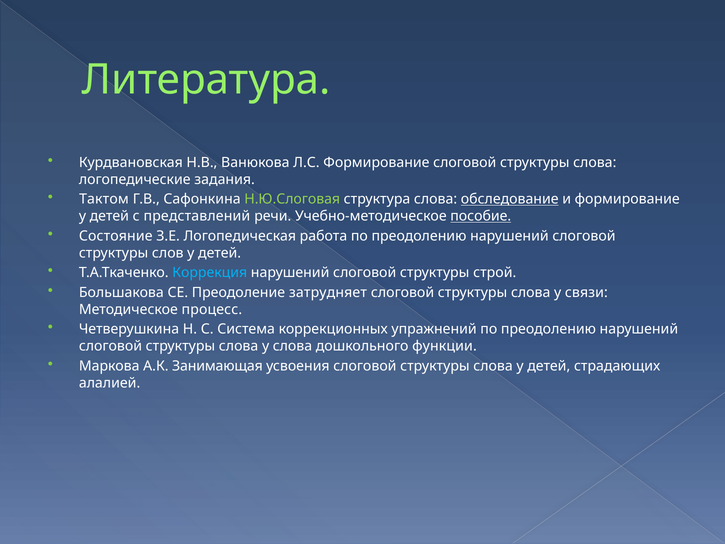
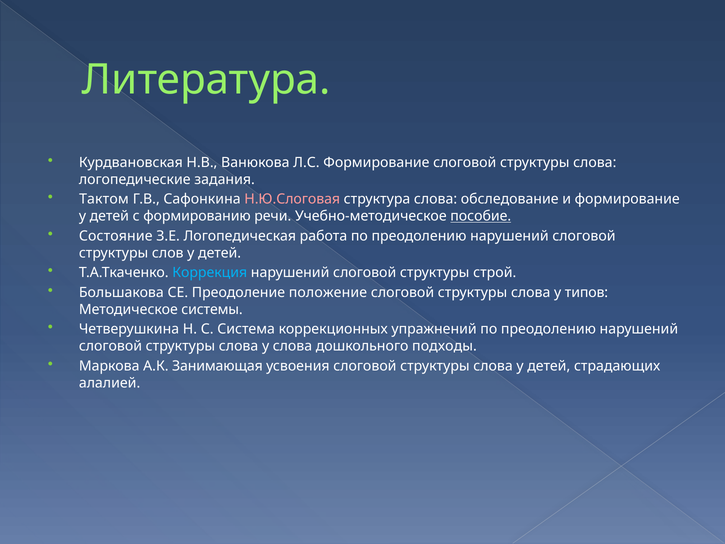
Н.Ю.Слоговая colour: light green -> pink (292, 199)
обследование underline: present -> none (510, 199)
представлений: представлений -> формированию (197, 216)
затрудняет: затрудняет -> положение (328, 292)
связи: связи -> типов (586, 292)
процесс: процесс -> системы (212, 309)
функции: функции -> подходы (445, 346)
